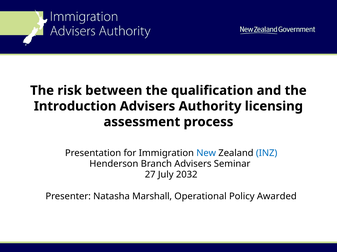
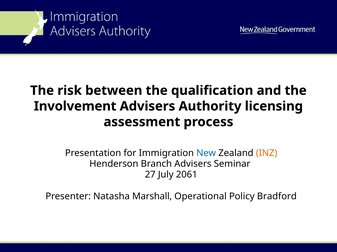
Introduction: Introduction -> Involvement (75, 107)
INZ colour: blue -> orange (267, 153)
2032: 2032 -> 2061 (187, 175)
Awarded: Awarded -> Bradford (277, 197)
